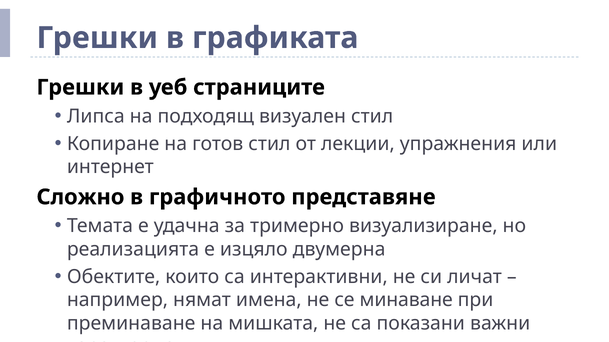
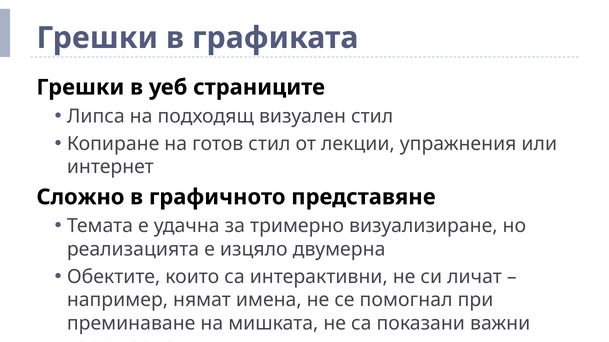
минаване: минаване -> помогнал (406, 300)
